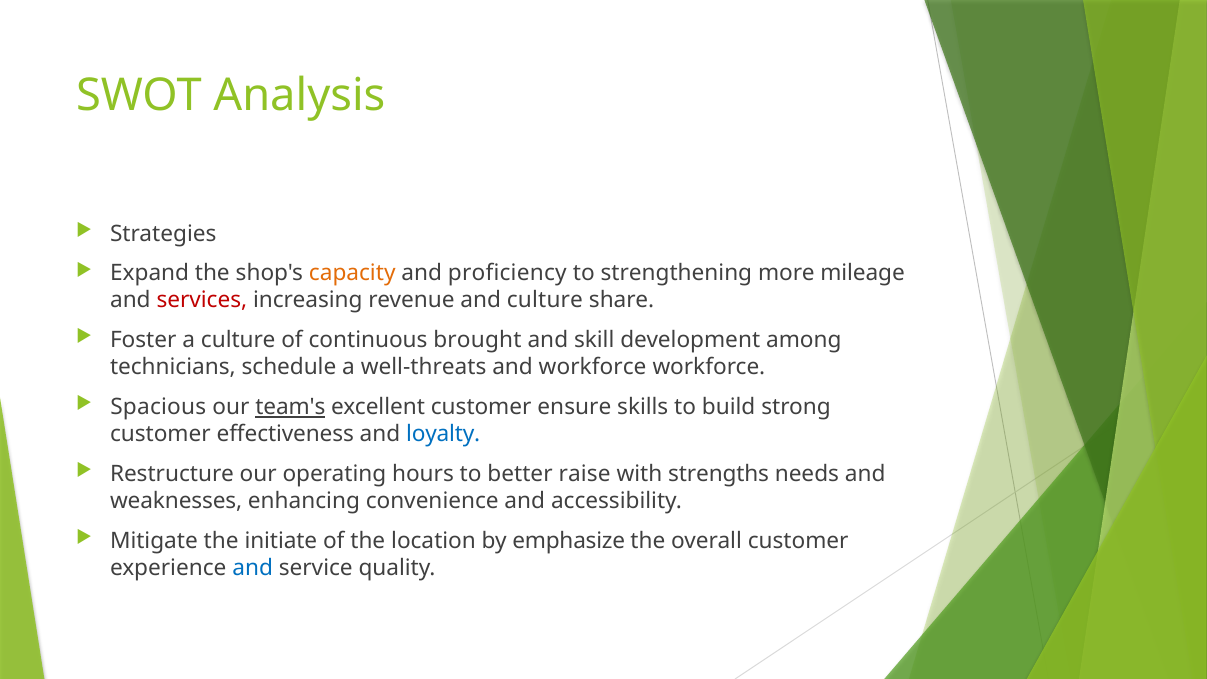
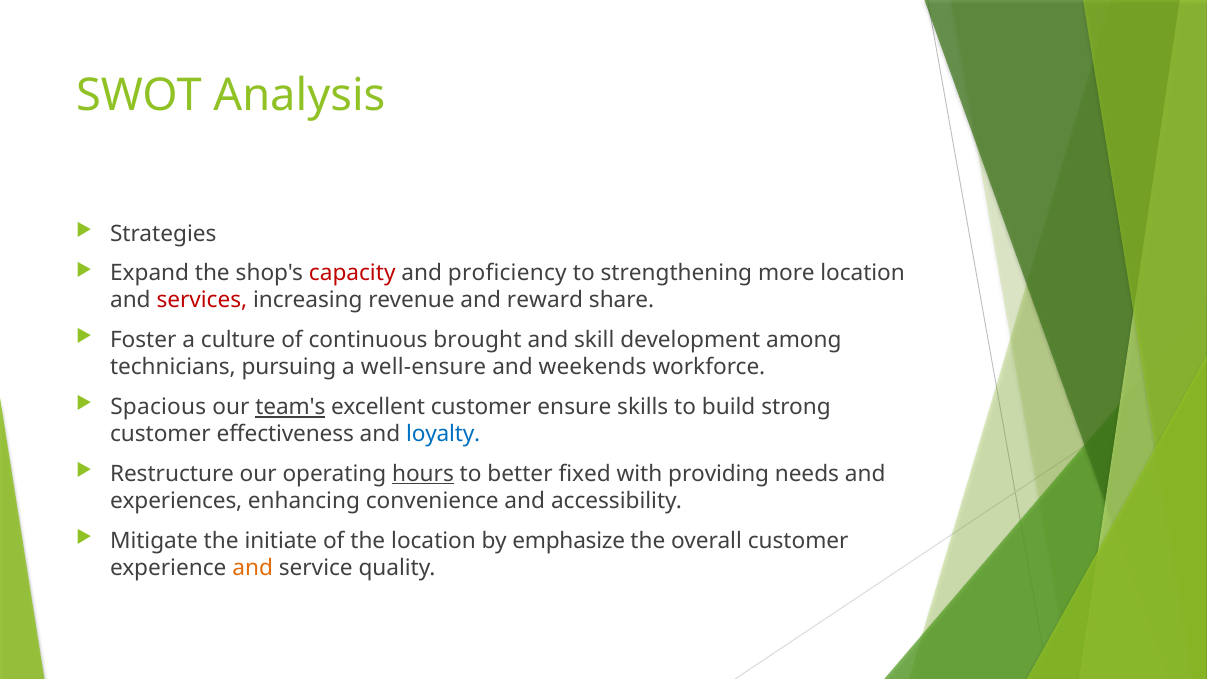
capacity colour: orange -> red (352, 273)
more mileage: mileage -> location (863, 273)
and culture: culture -> reward (545, 300)
schedule: schedule -> pursuing (289, 367)
well-threats: well-threats -> well-ensure (423, 367)
and workforce: workforce -> weekends (593, 367)
hours underline: none -> present (423, 474)
raise: raise -> fixed (585, 474)
strengths: strengths -> providing (719, 474)
weaknesses: weaknesses -> experiences (176, 501)
and colour: blue -> orange (253, 568)
